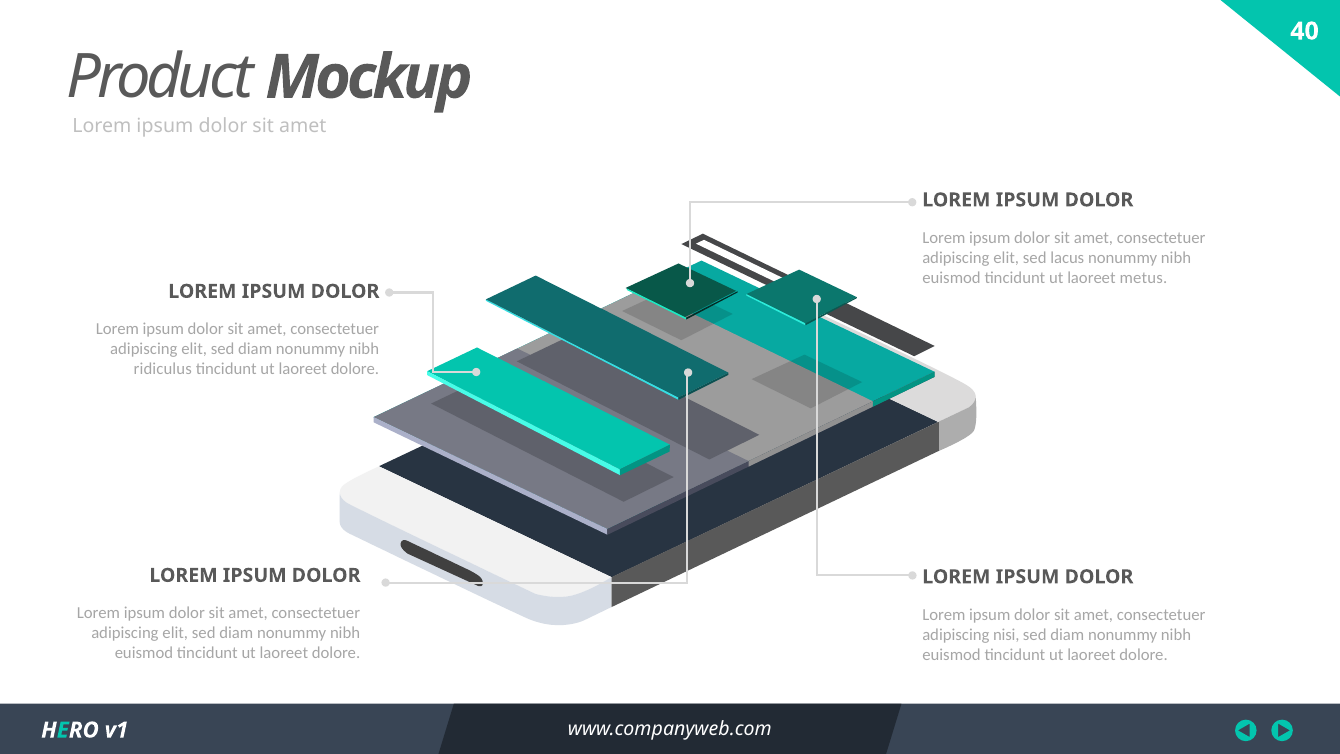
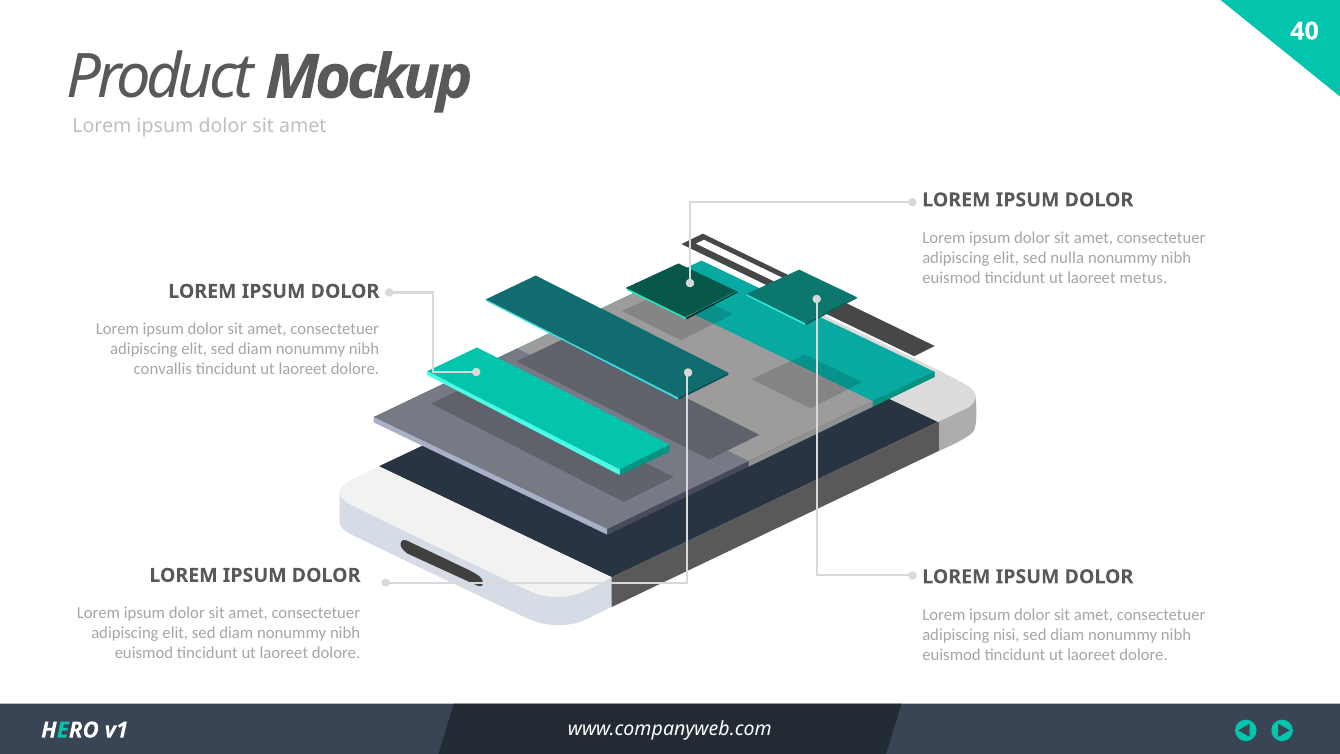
lacus: lacus -> nulla (1067, 258)
ridiculus: ridiculus -> convallis (163, 369)
